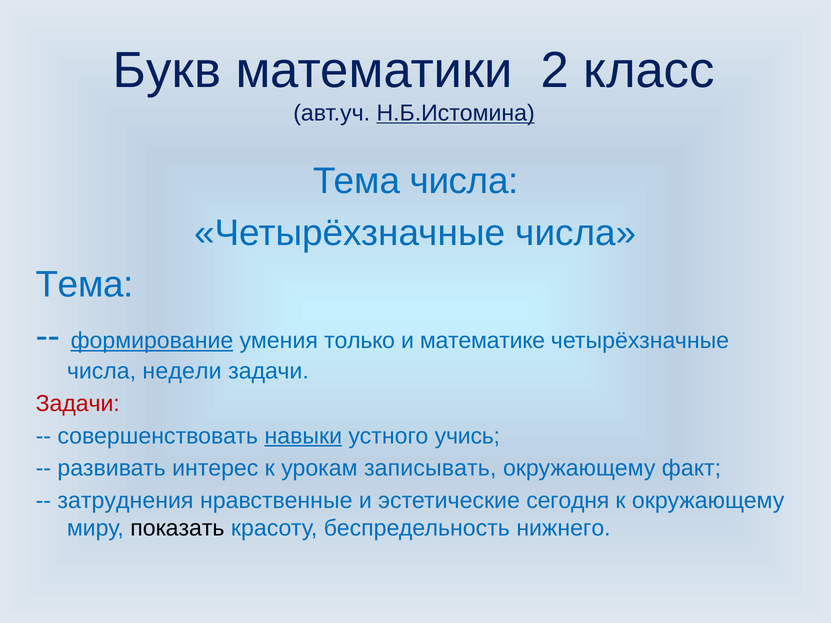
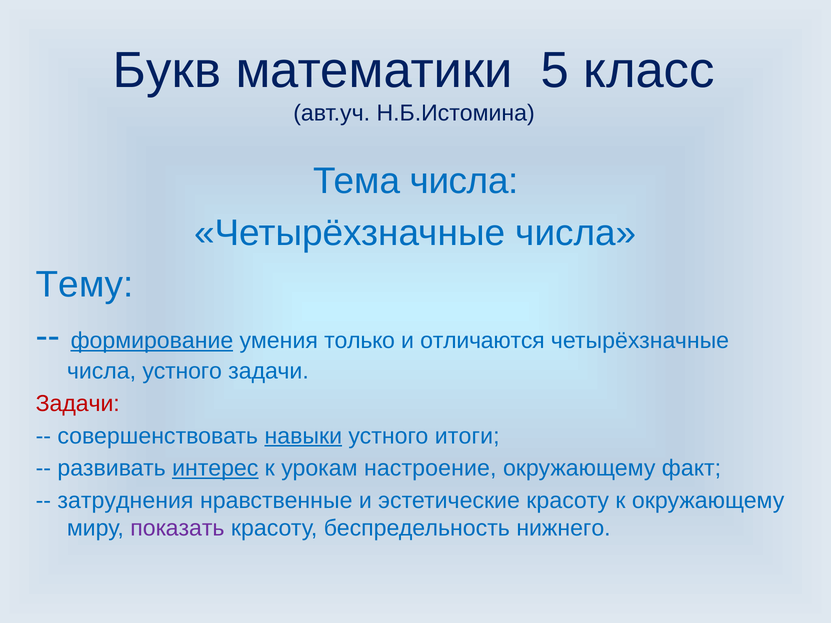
2: 2 -> 5 (555, 71)
Н.Б.Истомина underline: present -> none (456, 113)
Тема: Тема -> Тему (85, 285)
математике: математике -> отличаются (482, 341)
числа недели: недели -> устного (182, 371)
учись: учись -> итоги (467, 436)
интерес underline: none -> present (215, 468)
записывать: записывать -> настроение (430, 468)
эстетические сегодня: сегодня -> красоту (568, 501)
показать colour: black -> purple (177, 529)
